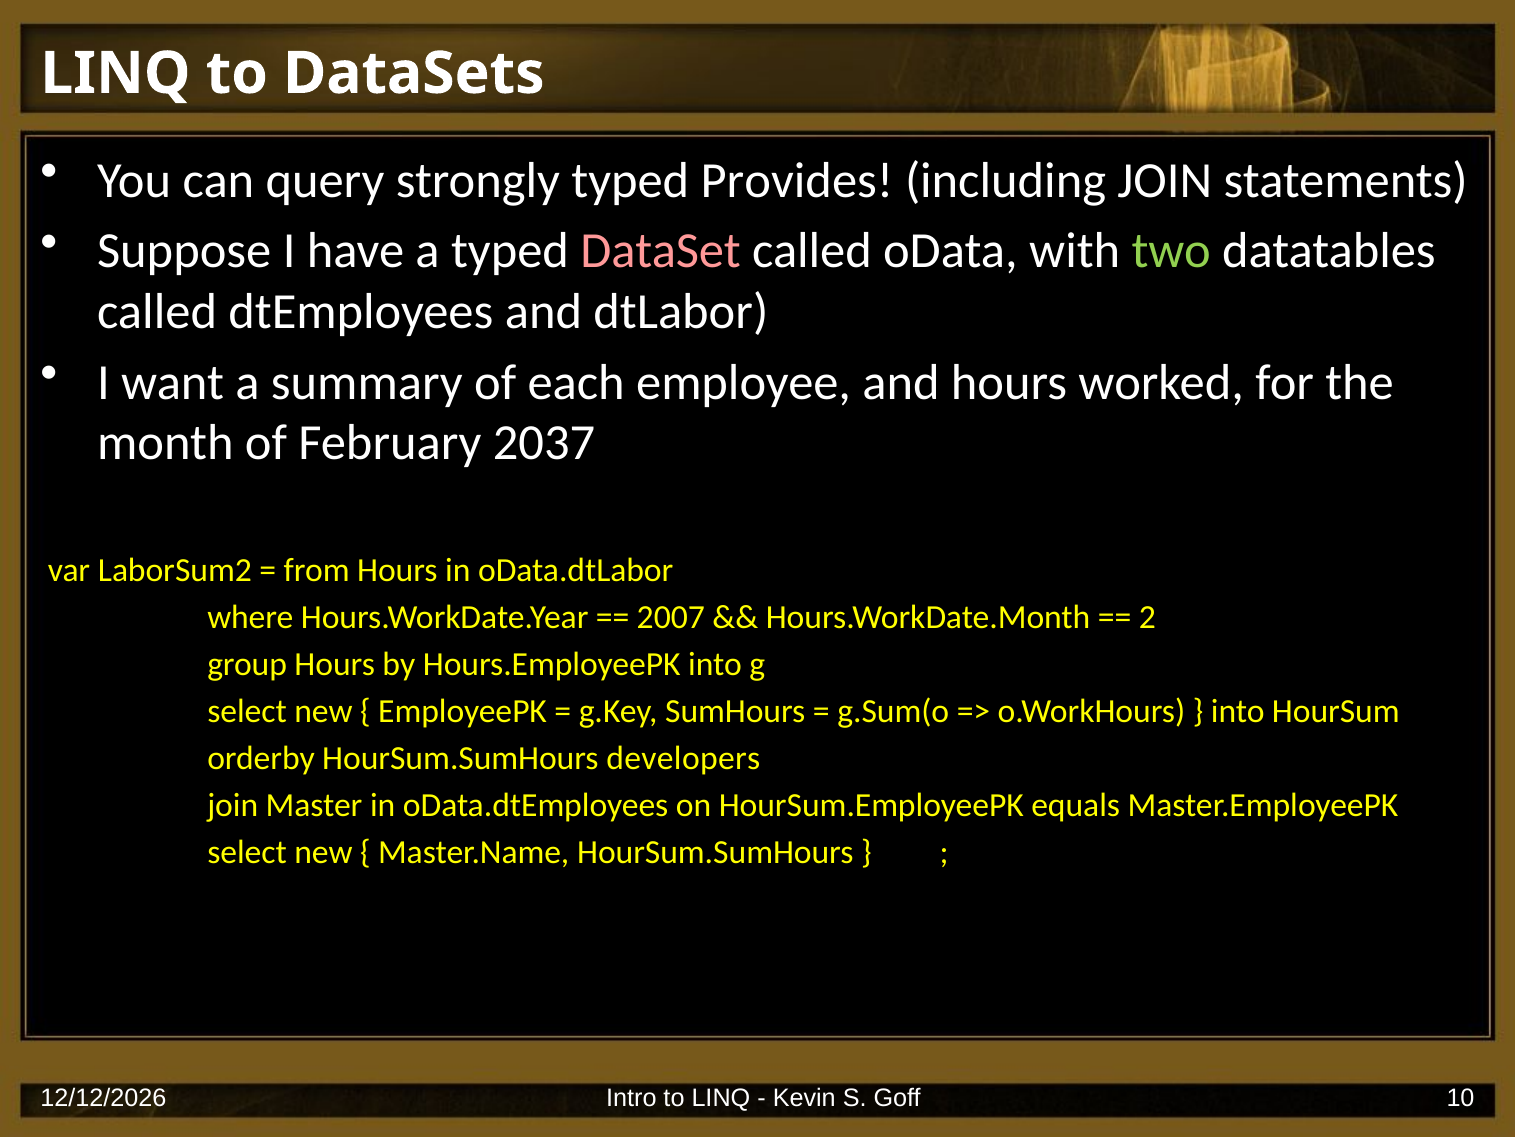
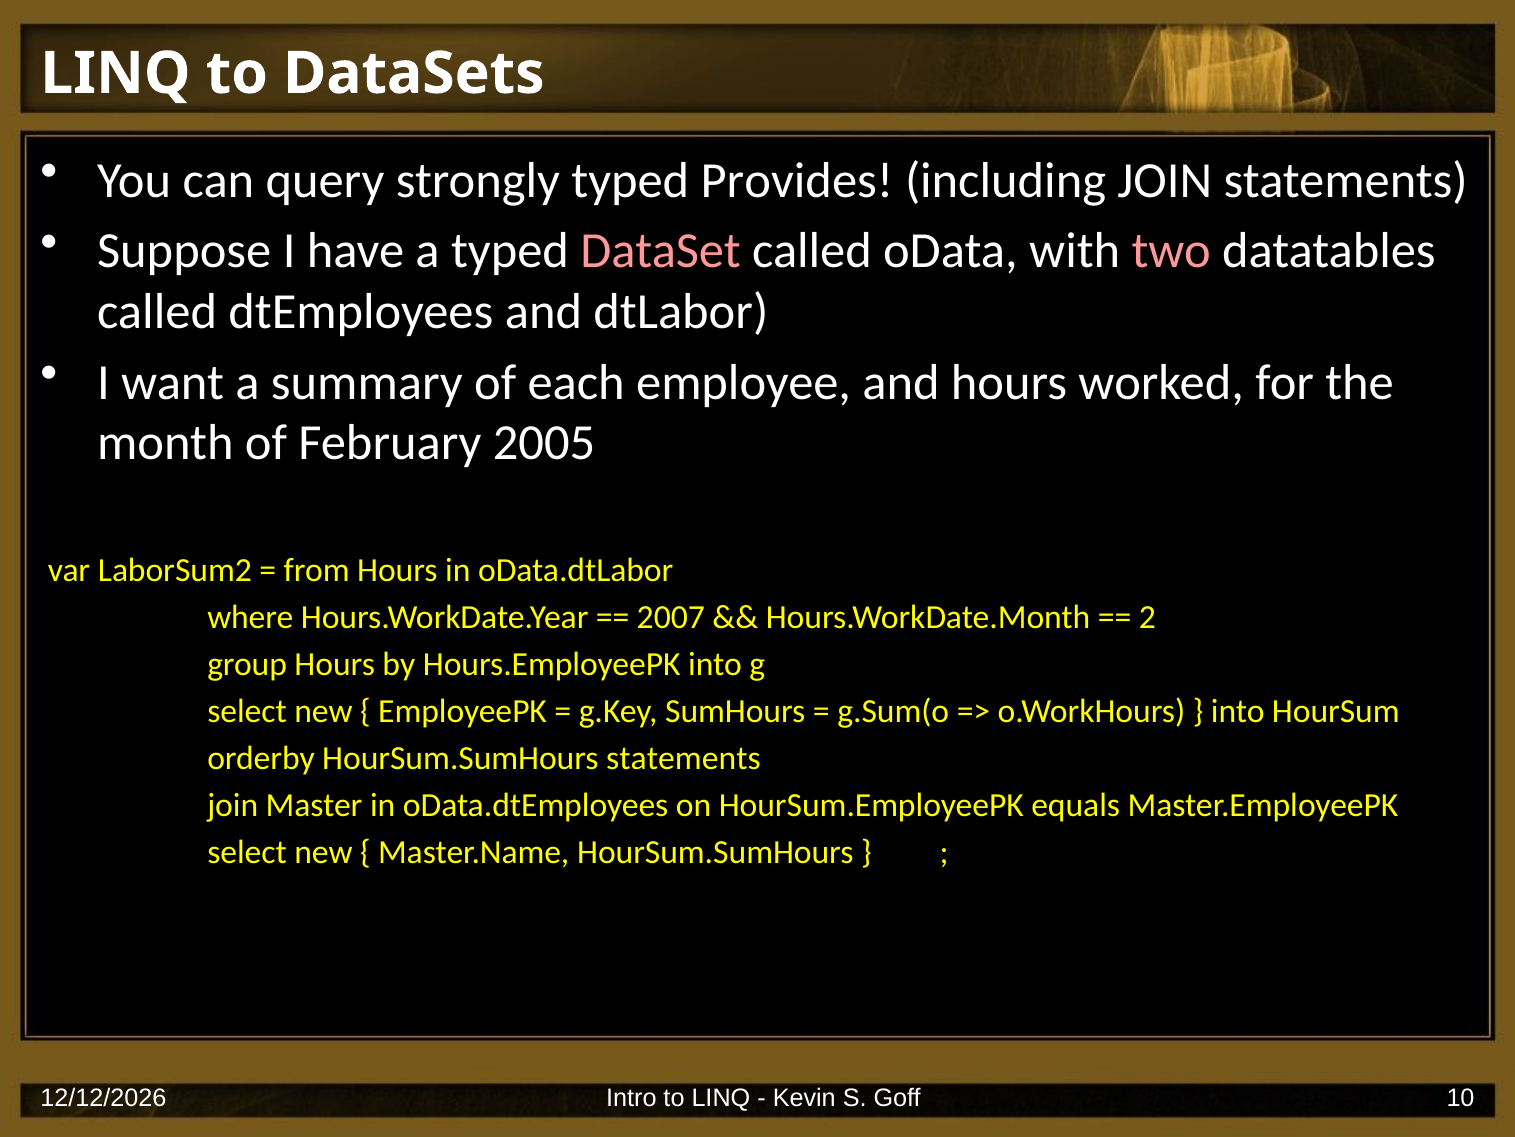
two colour: light green -> pink (1171, 251)
2037: 2037 -> 2005 (544, 443)
HourSum.SumHours developers: developers -> statements (683, 758)
